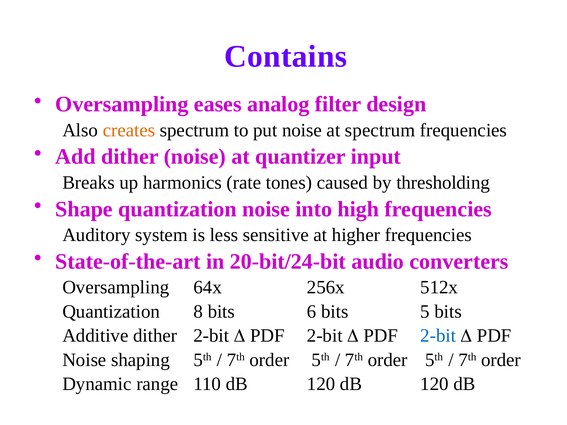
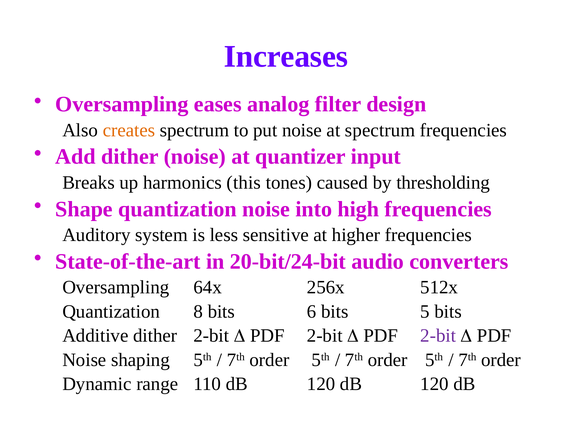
Contains: Contains -> Increases (286, 57)
rate: rate -> this (244, 183)
2-bit colour: blue -> purple (438, 336)
